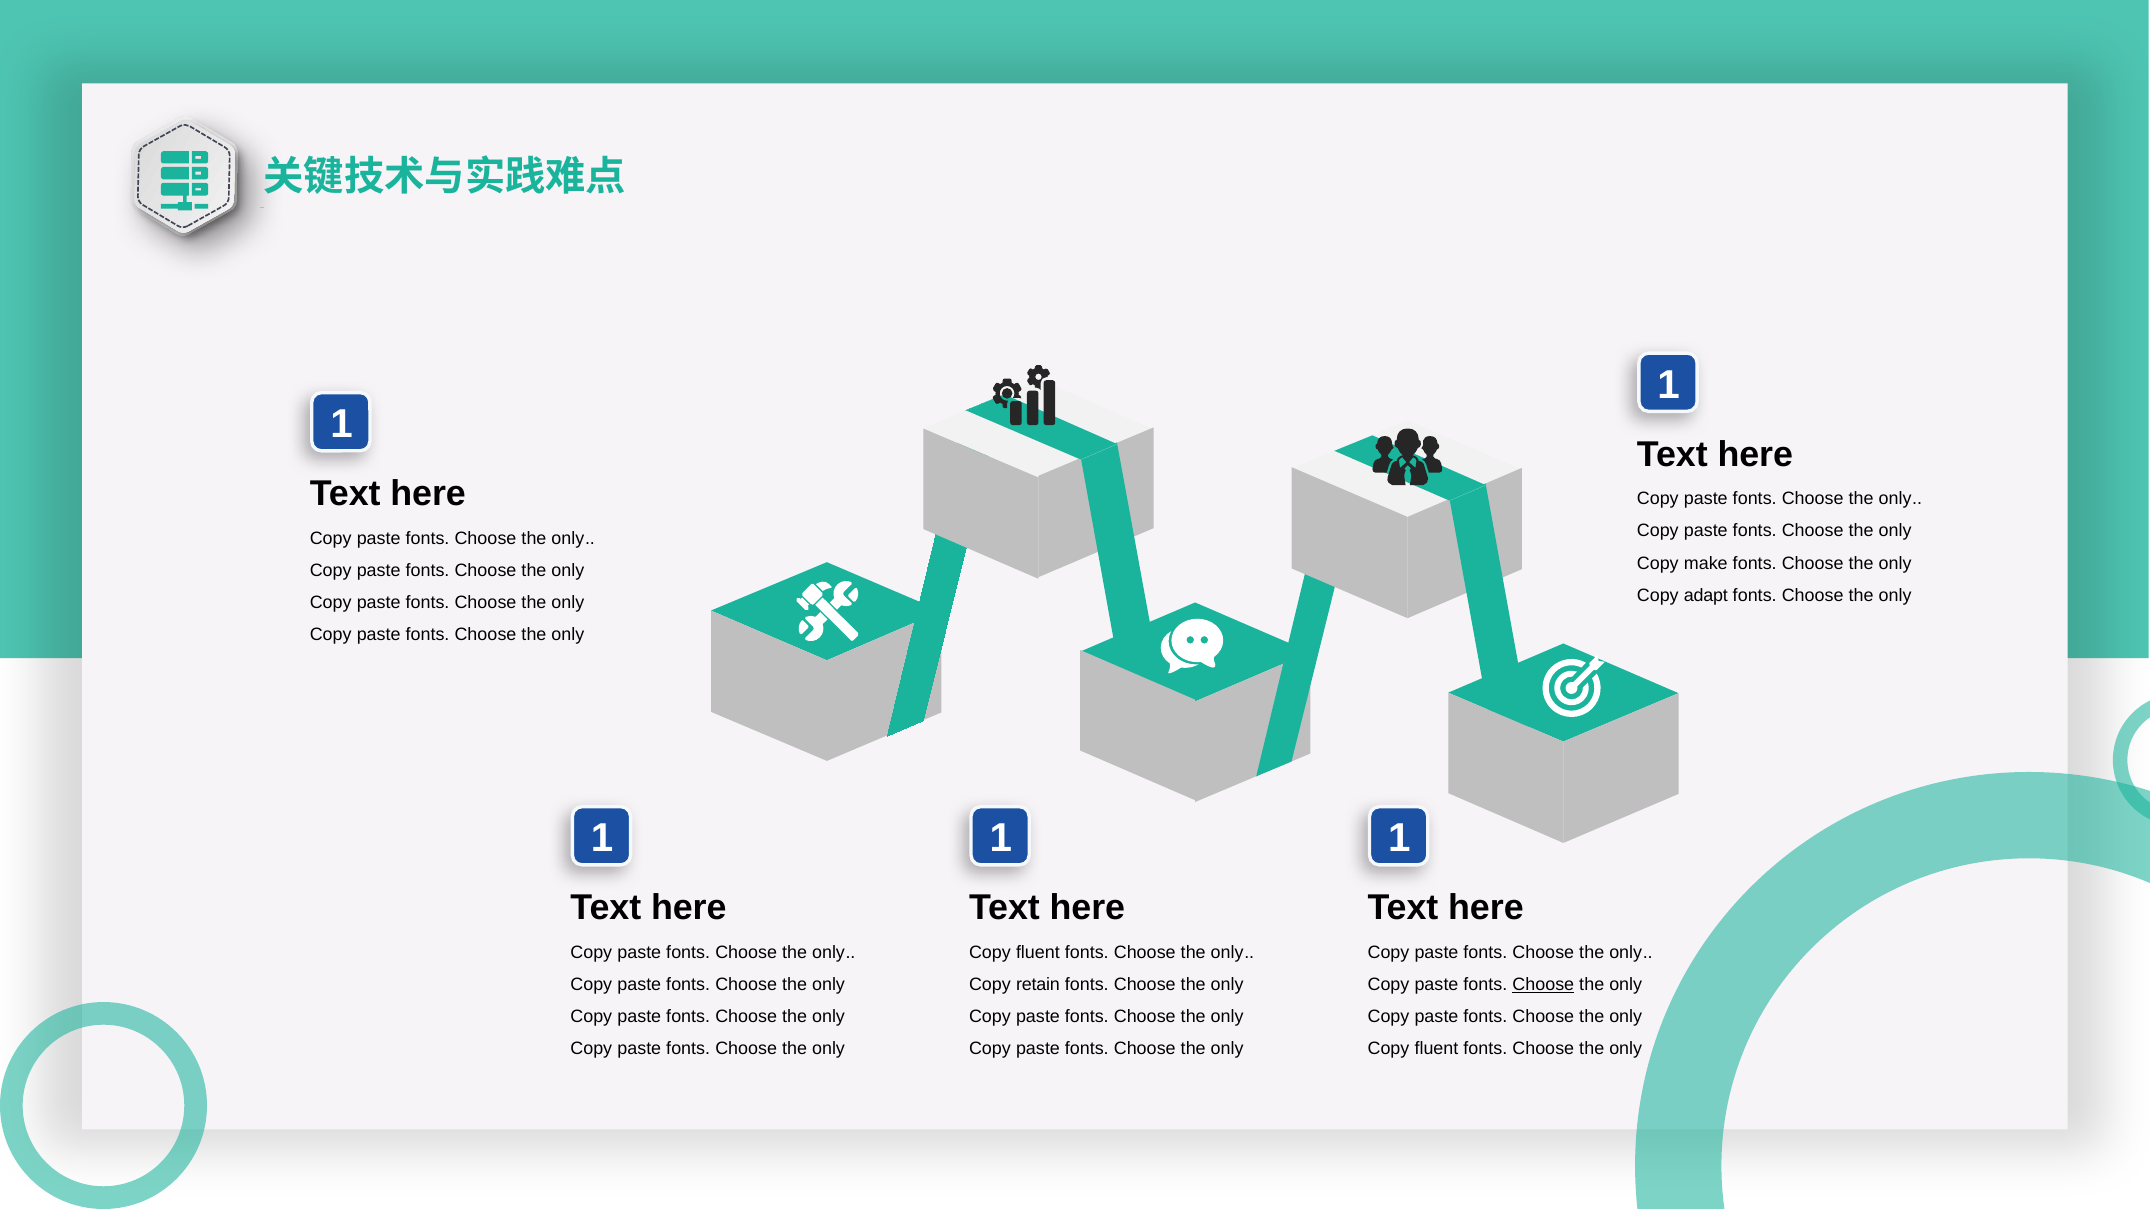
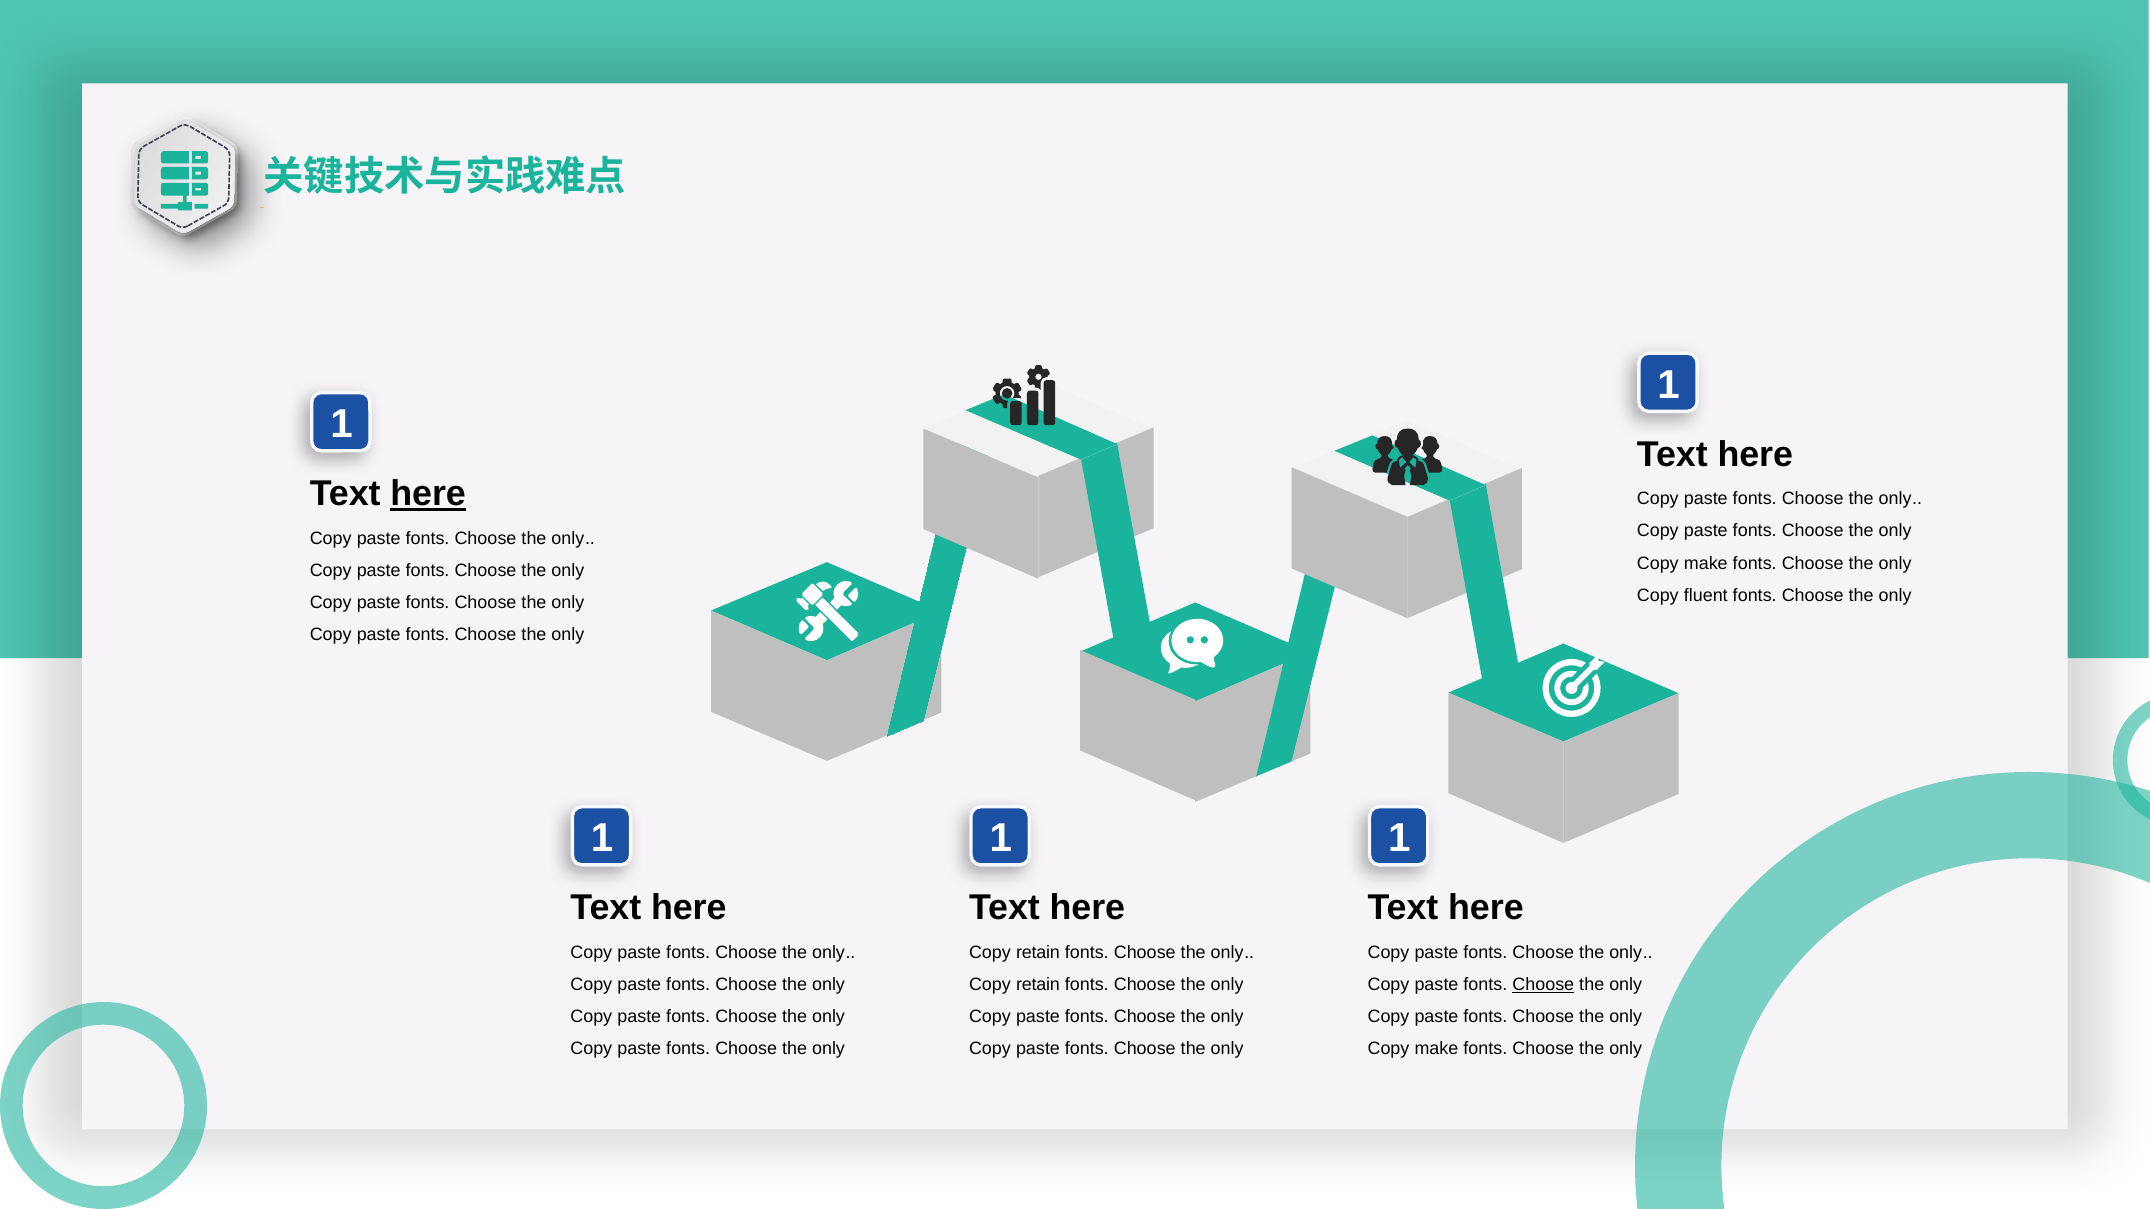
here underline: none -> present (428, 494)
adapt: adapt -> fluent (1706, 596)
fluent: fluent -> retain (1038, 953)
fluent: fluent -> make (1436, 1049)
